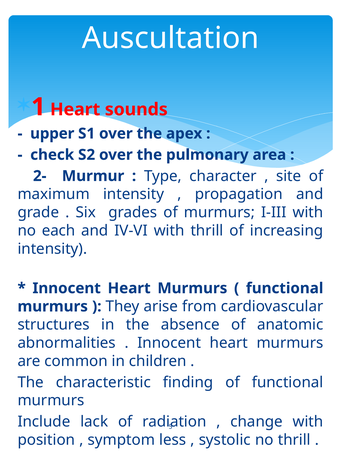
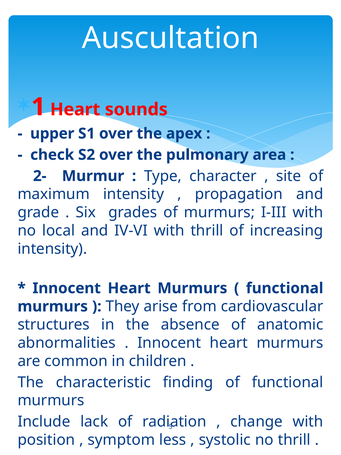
each: each -> local (59, 230)
